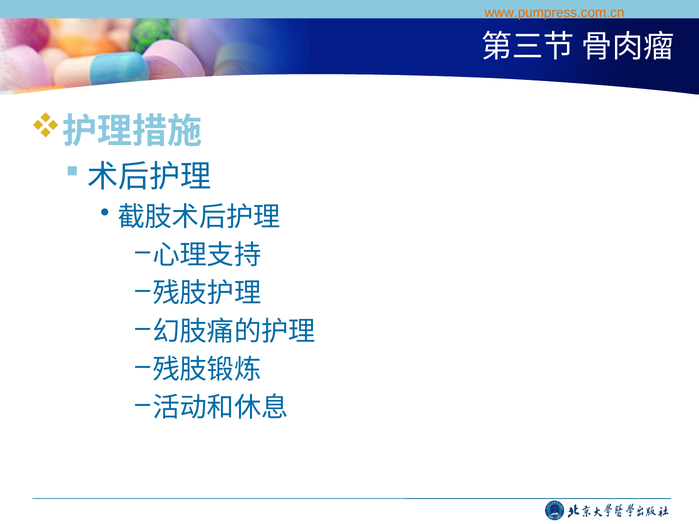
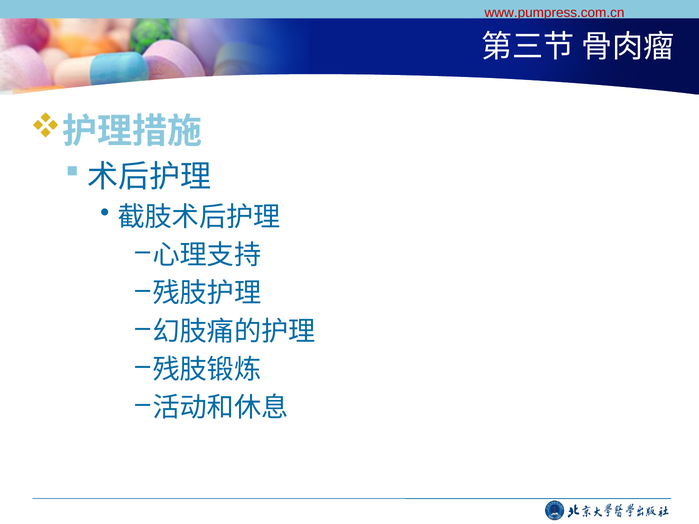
www.pumpress.com.cn colour: orange -> red (554, 13)
